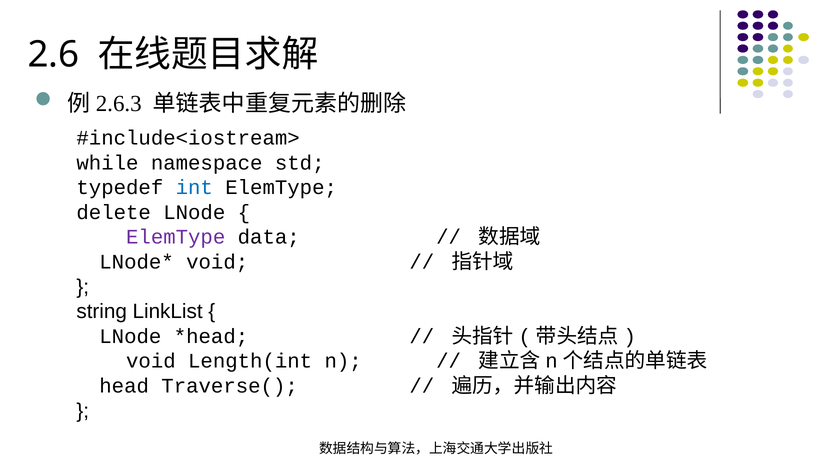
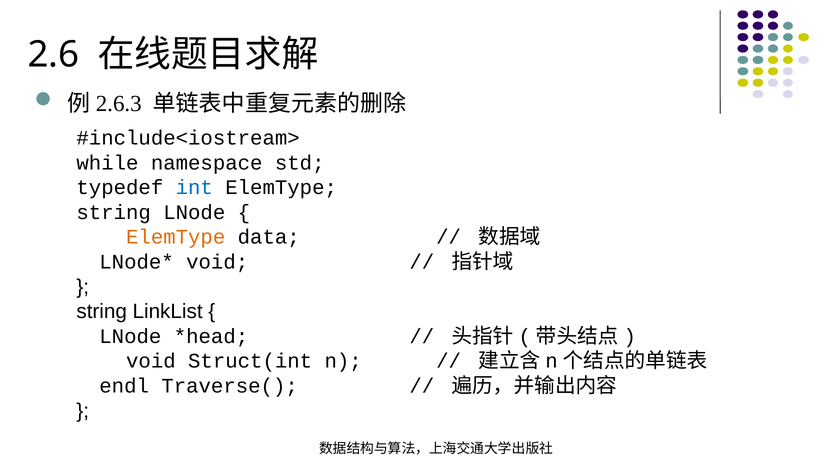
delete: delete -> string (114, 212)
ElemType colour: purple -> orange (176, 237)
Length(int: Length(int -> Struct(int (250, 361)
head: head -> endl (124, 386)
